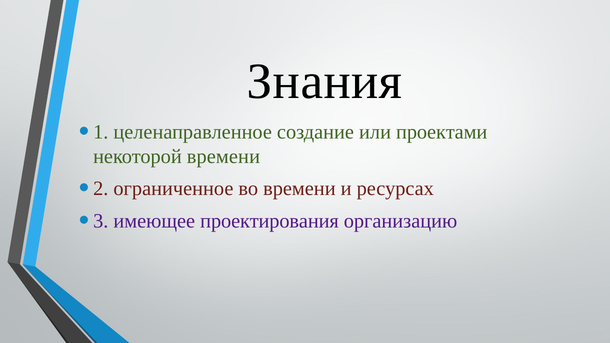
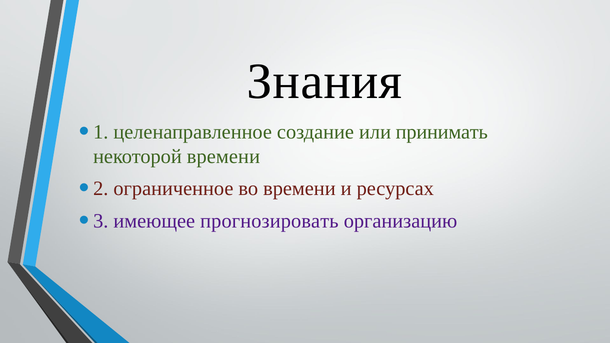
проектами: проектами -> принимать (442, 132)
проектирования: проектирования -> прогнозировать (269, 221)
